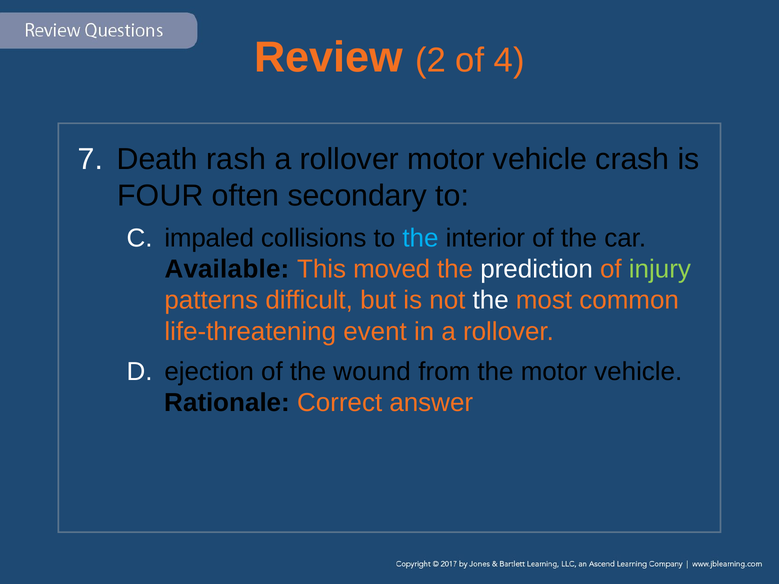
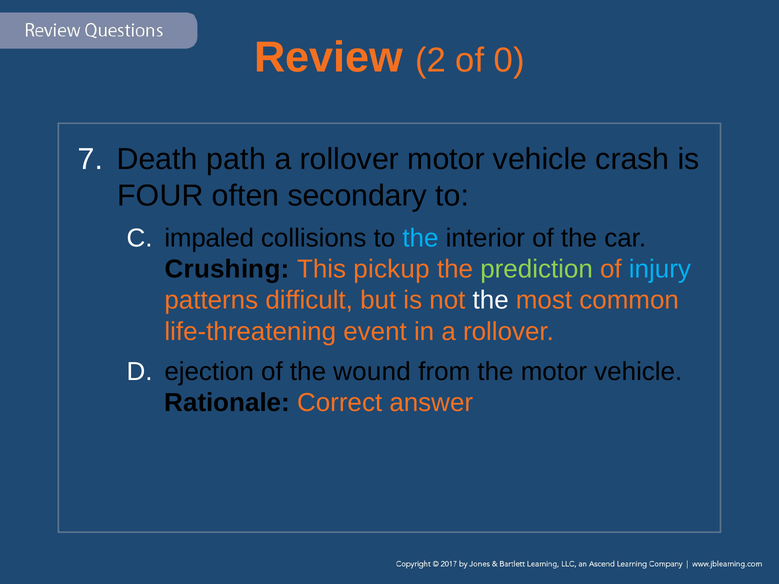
4: 4 -> 0 (509, 60)
rash: rash -> path (236, 159)
Available: Available -> Crushing (227, 269)
moved: moved -> pickup (391, 269)
prediction colour: white -> light green (537, 269)
injury colour: light green -> light blue (660, 269)
